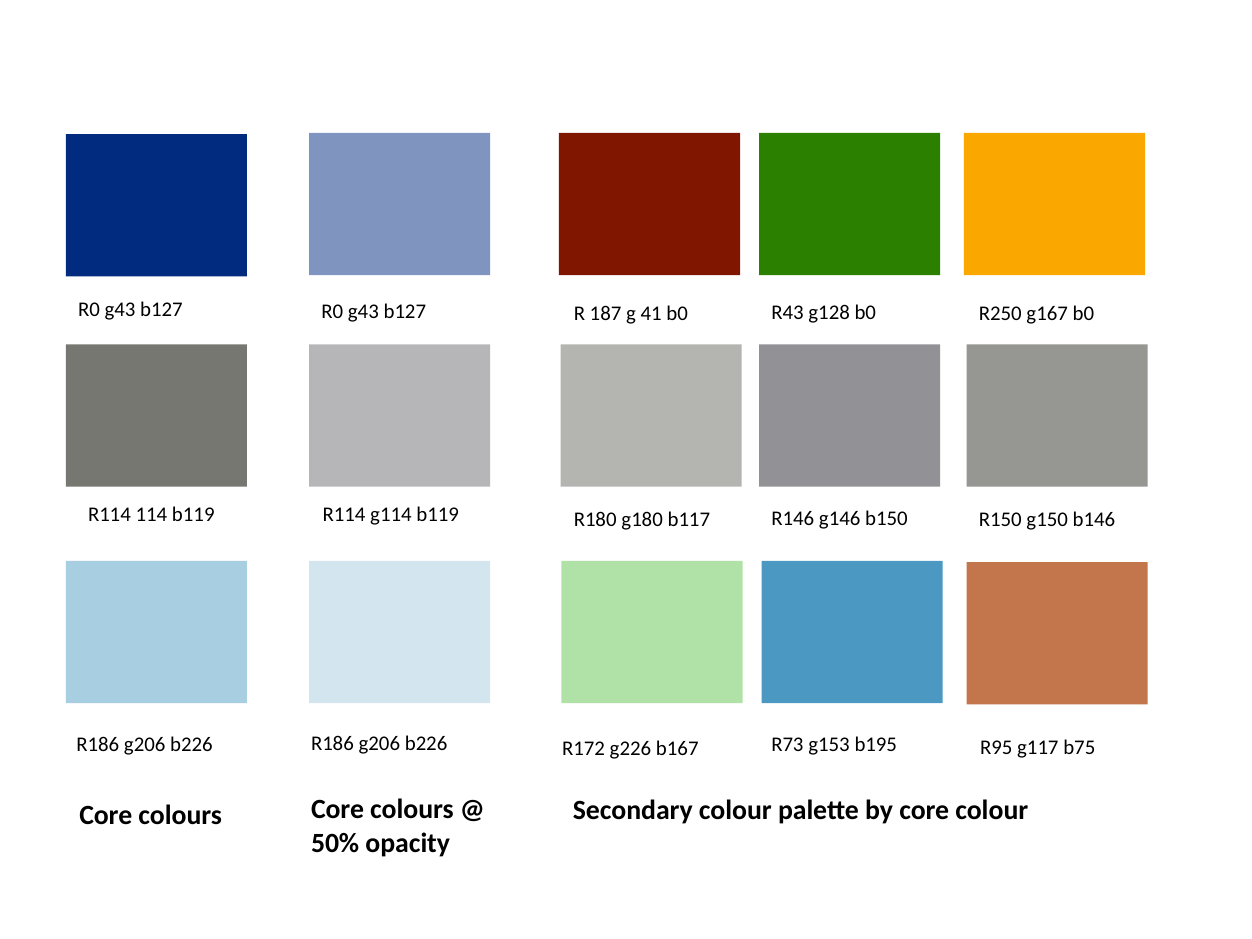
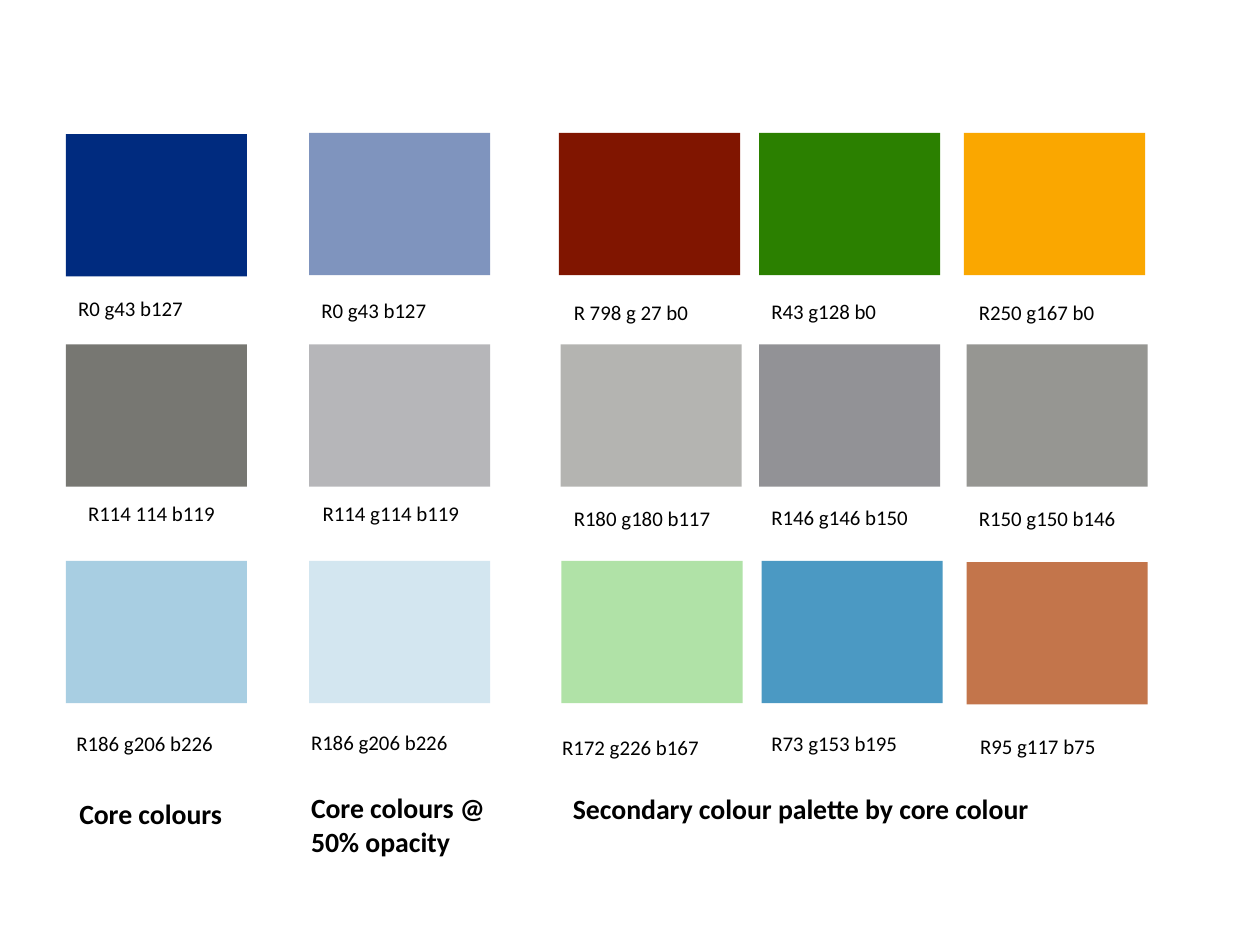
187: 187 -> 798 (606, 314)
41: 41 -> 27 (651, 314)
